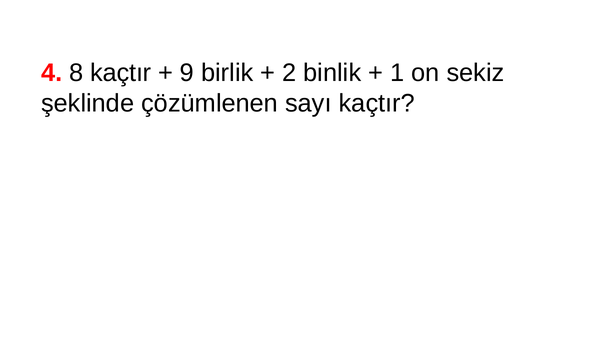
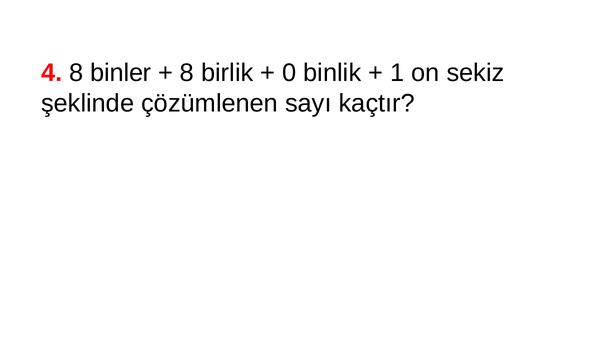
8 kaçtır: kaçtır -> binler (121, 73)
9: 9 -> 8 (187, 73)
2: 2 -> 0 (289, 73)
